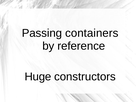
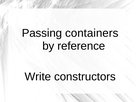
Huge: Huge -> Write (38, 77)
